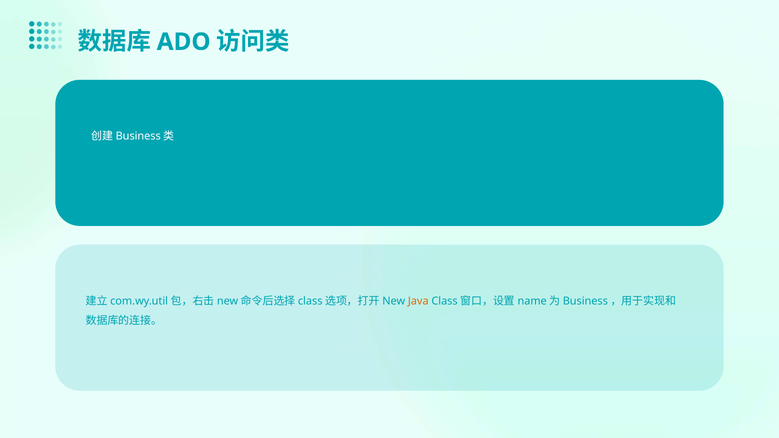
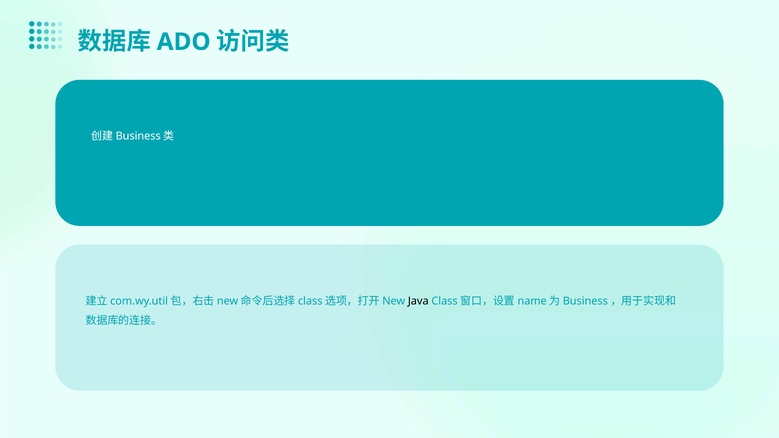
Java colour: orange -> black (418, 301)
